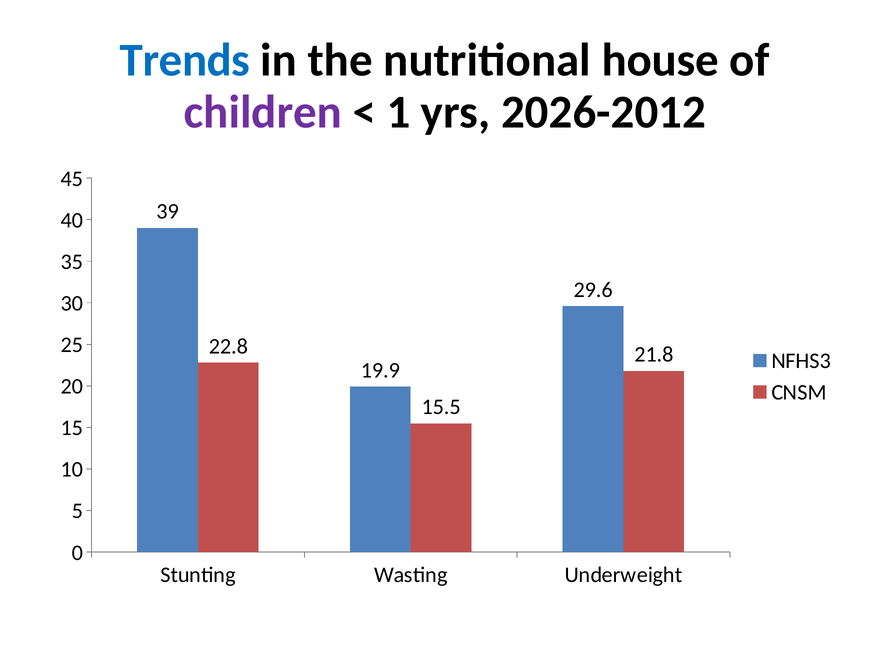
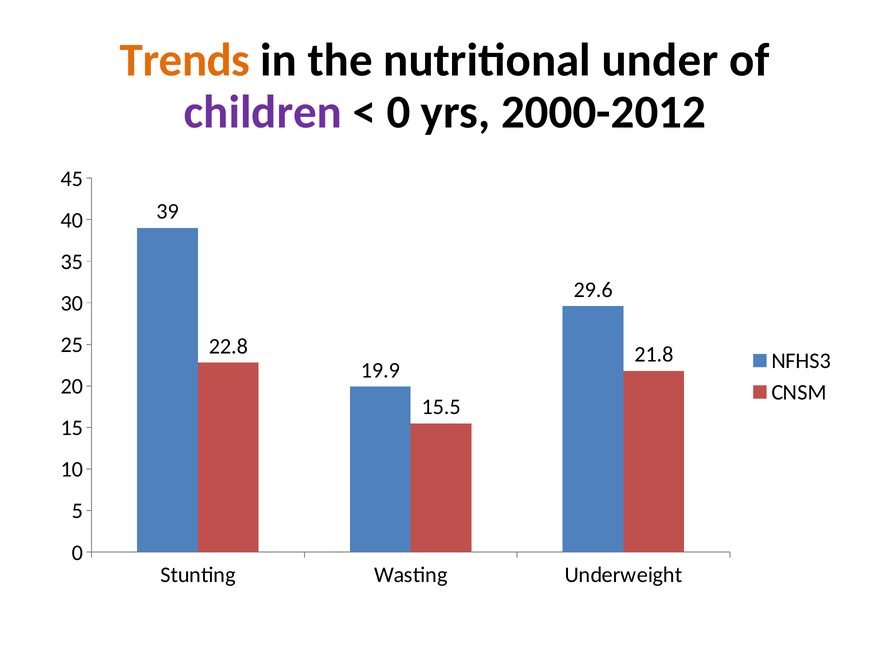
Trends colour: blue -> orange (185, 60)
house: house -> under (660, 60)
1: 1 -> 0 (398, 112)
2026-2012: 2026-2012 -> 2000-2012 (604, 112)
